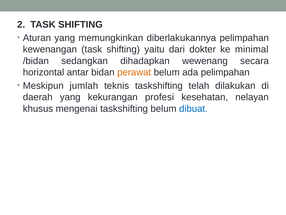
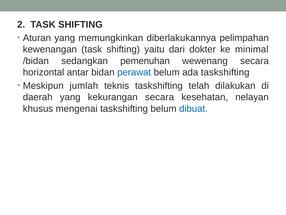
dihadapkan: dihadapkan -> pemenuhan (145, 61)
perawat colour: orange -> blue (134, 72)
ada pelimpahan: pelimpahan -> taskshifting (225, 72)
kekurangan profesi: profesi -> secara (159, 97)
